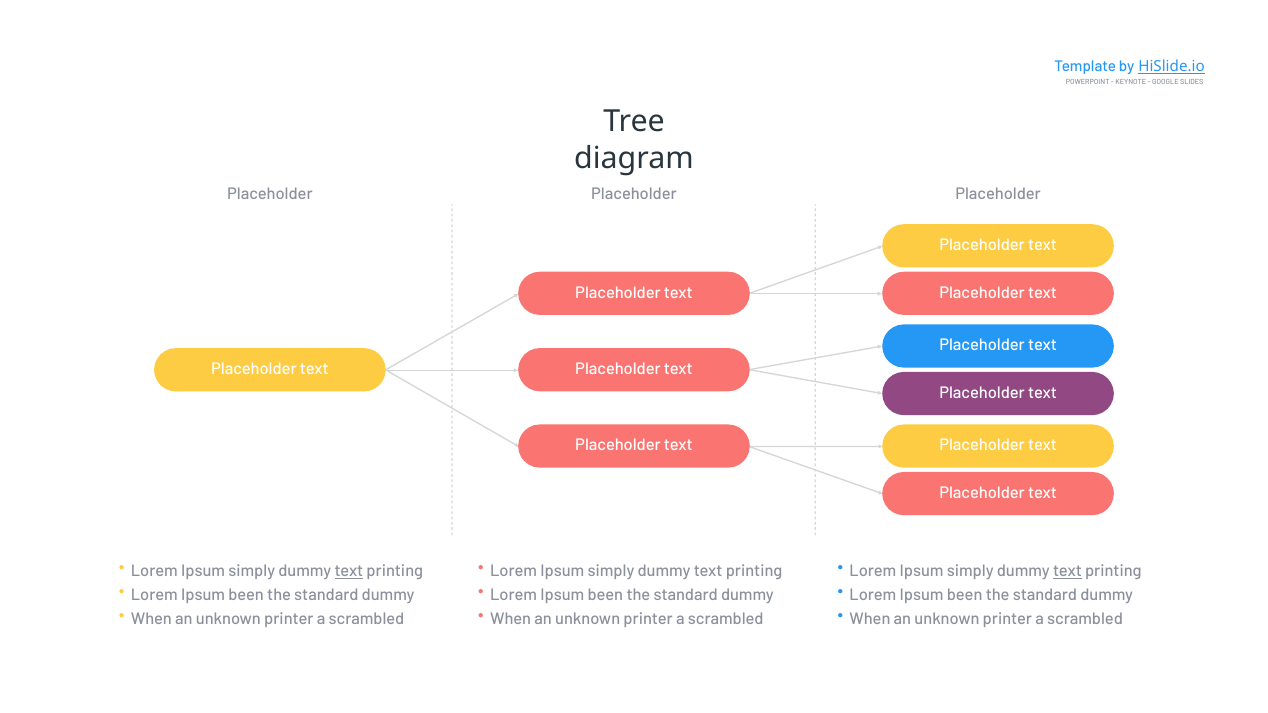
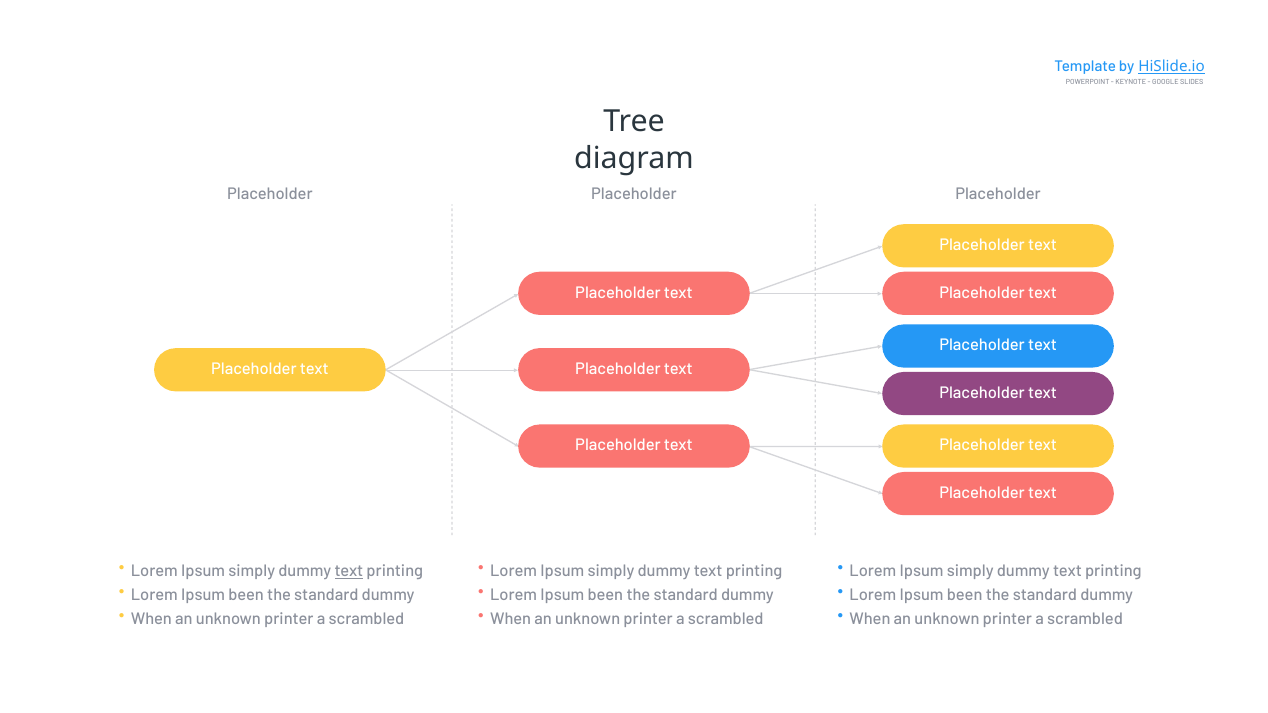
text underline: present -> none (1067, 571)
